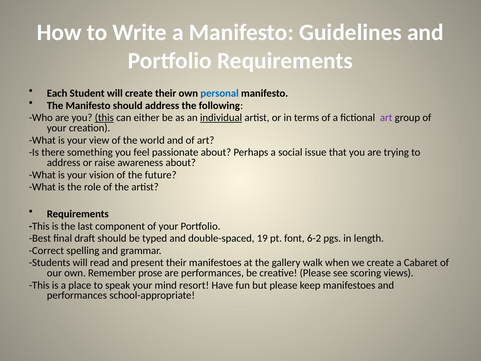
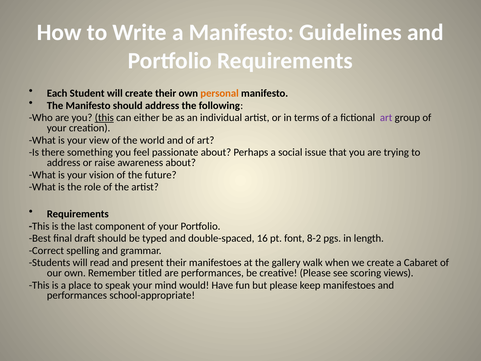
personal colour: blue -> orange (220, 93)
individual underline: present -> none (221, 118)
19: 19 -> 16 (262, 238)
6-2: 6-2 -> 8-2 (314, 238)
prose: prose -> titled (150, 273)
resort: resort -> would (194, 285)
